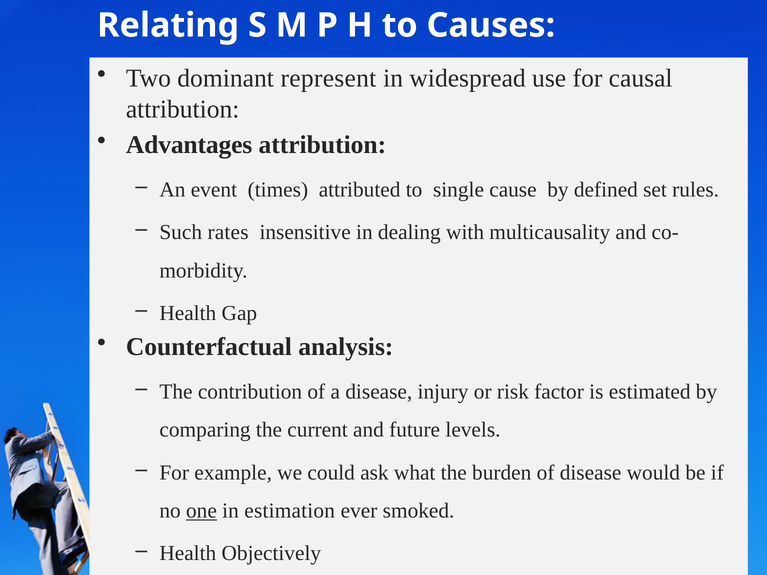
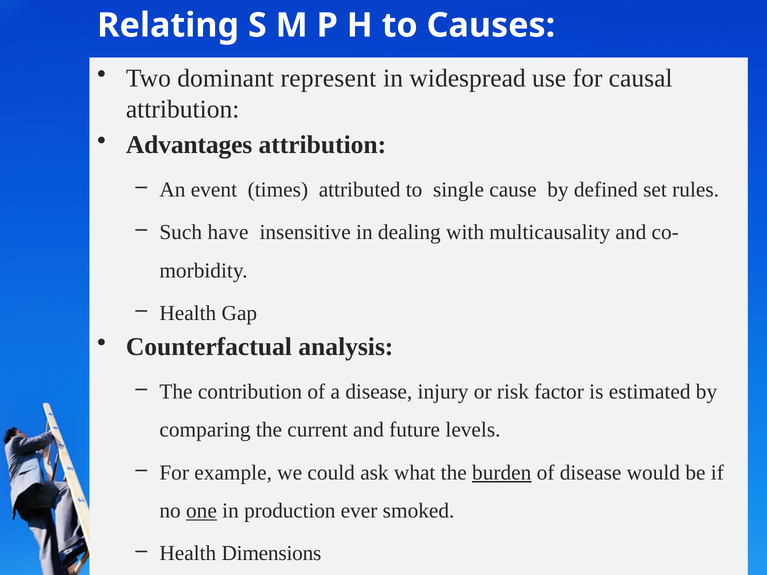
rates: rates -> have (228, 232)
burden underline: none -> present (502, 473)
estimation: estimation -> production (290, 511)
Objectively: Objectively -> Dimensions (271, 554)
